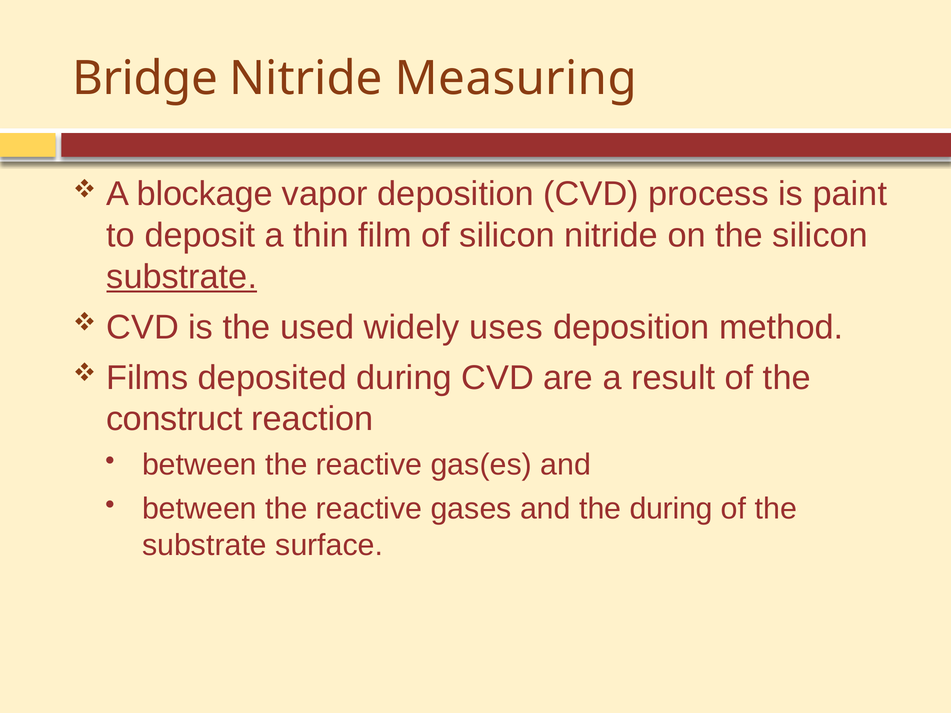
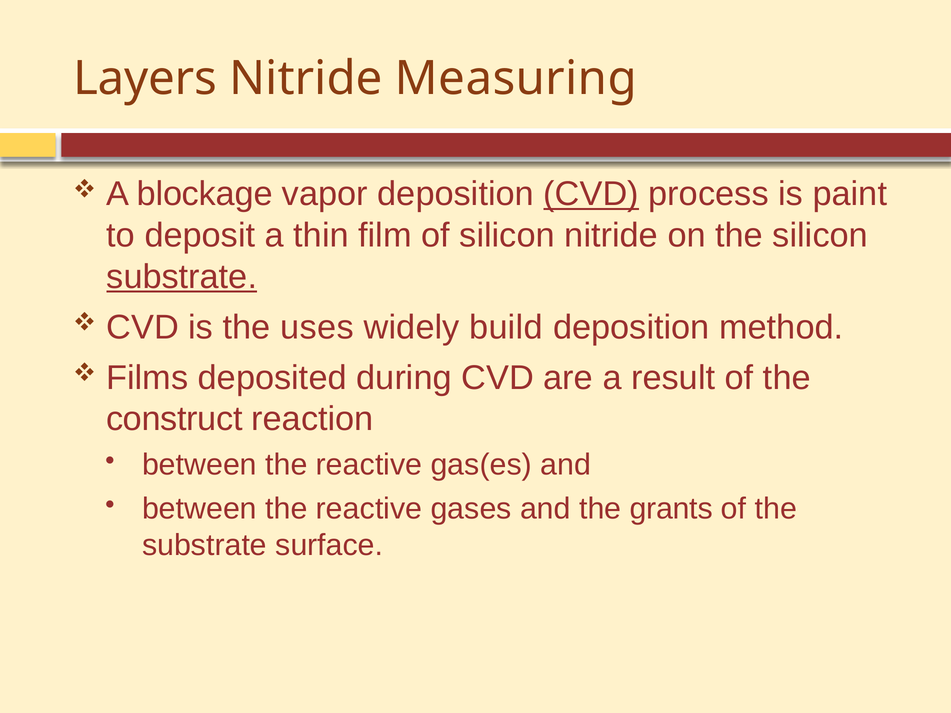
Bridge: Bridge -> Layers (145, 79)
CVD underline: none -> present (591, 194)
used: used -> uses (317, 327)
uses: uses -> build (506, 327)
the during: during -> grants (671, 509)
